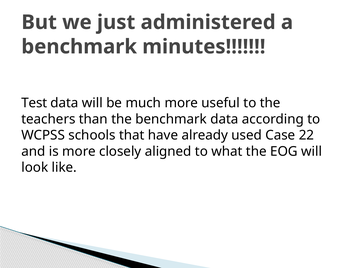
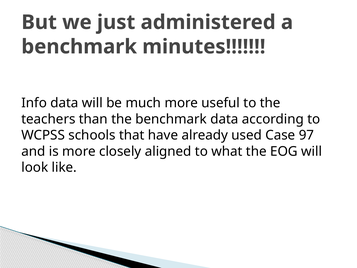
Test: Test -> Info (34, 103)
22: 22 -> 97 (306, 135)
